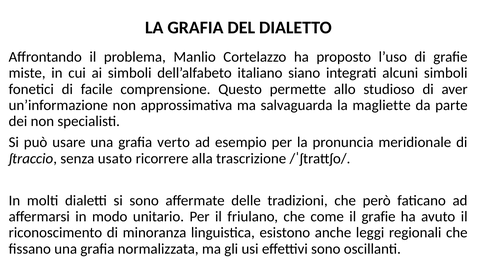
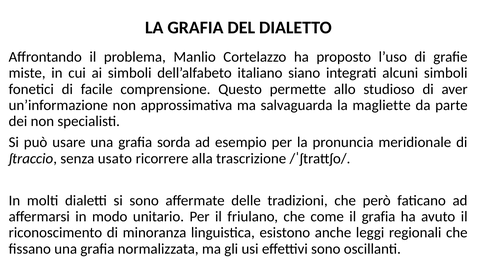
verto: verto -> sorda (174, 143)
il grafie: grafie -> grafia (379, 217)
